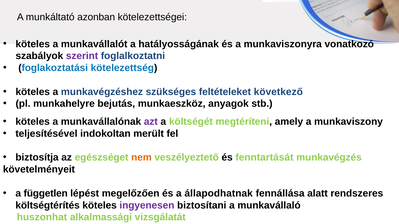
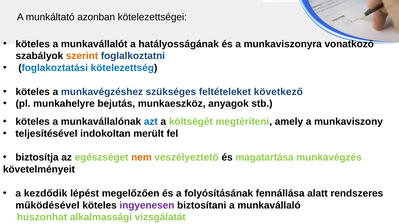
szerint colour: purple -> orange (82, 56)
azt colour: purple -> blue (151, 122)
fenntartását: fenntartását -> magatartása (265, 158)
független: független -> kezdődik (46, 194)
állapodhatnak: állapodhatnak -> folyósításának (219, 194)
költségtérítés: költségtérítés -> működésével (48, 206)
